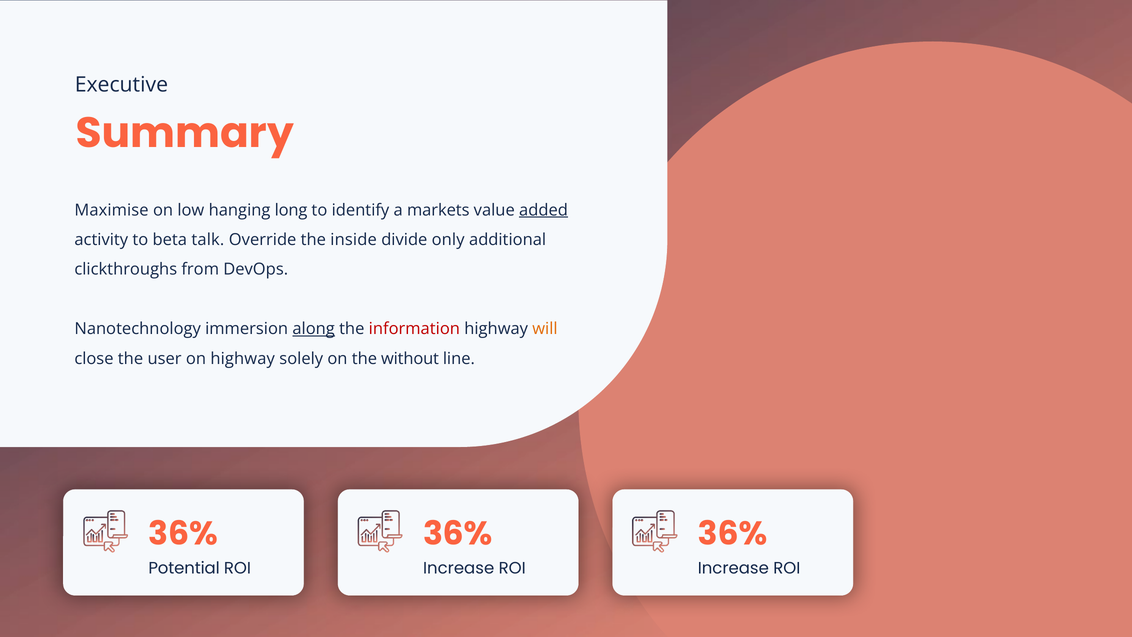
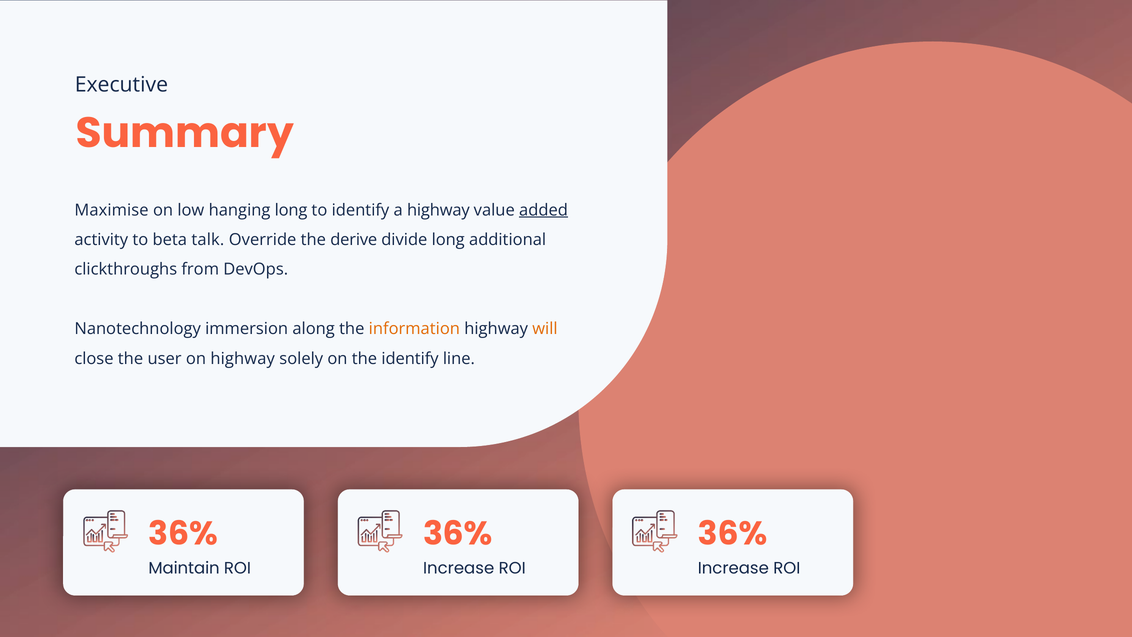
a markets: markets -> highway (438, 210)
inside: inside -> derive (354, 240)
divide only: only -> long (448, 240)
along underline: present -> none (314, 329)
information colour: red -> orange (414, 329)
the without: without -> identify (410, 359)
Potential: Potential -> Maintain (184, 568)
